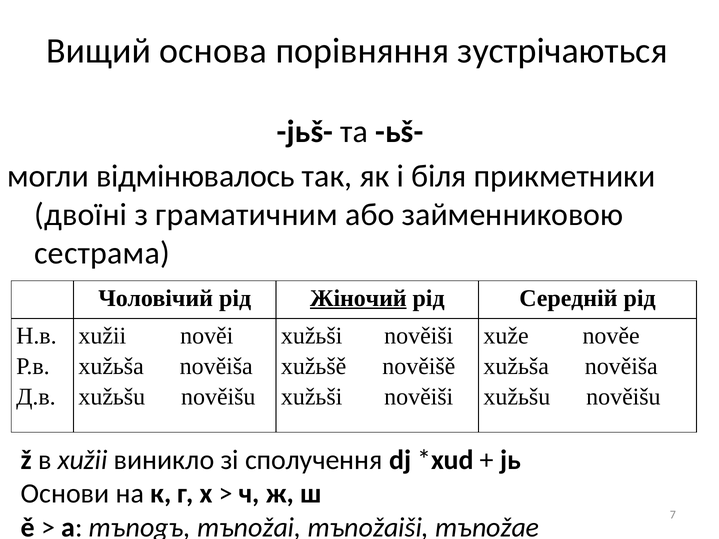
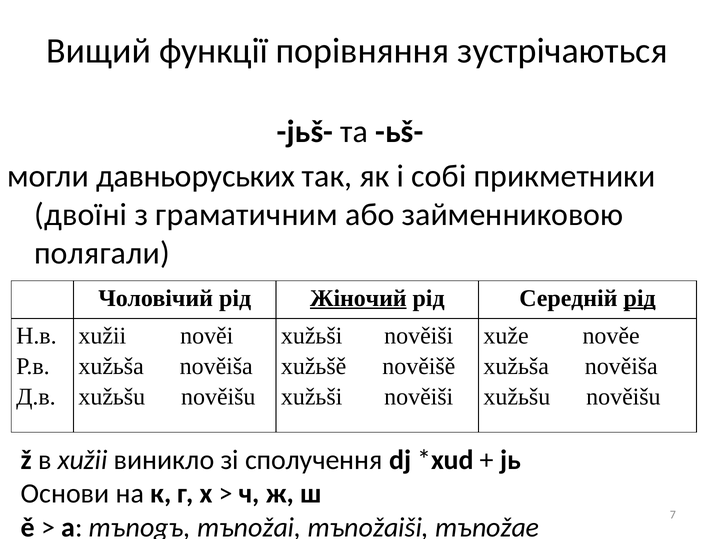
основа: основа -> функції (213, 51)
відмінювалось: відмінювалось -> давньоруських (196, 176)
біля: біля -> собі (439, 176)
сестрама: сестрама -> полягали (102, 253)
рід underline: none -> present (640, 298)
